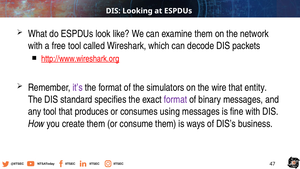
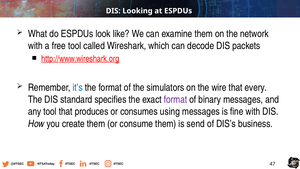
it’s colour: purple -> blue (78, 88)
entity: entity -> every (256, 88)
ways: ways -> send (196, 124)
